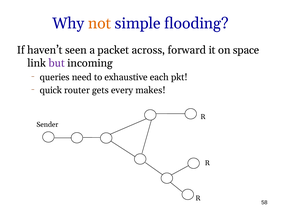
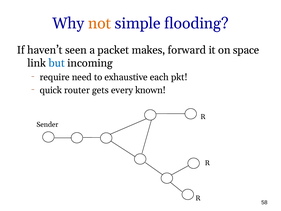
across: across -> makes (148, 50)
but colour: purple -> blue (57, 63)
queries: queries -> require (55, 77)
makes: makes -> known (151, 90)
